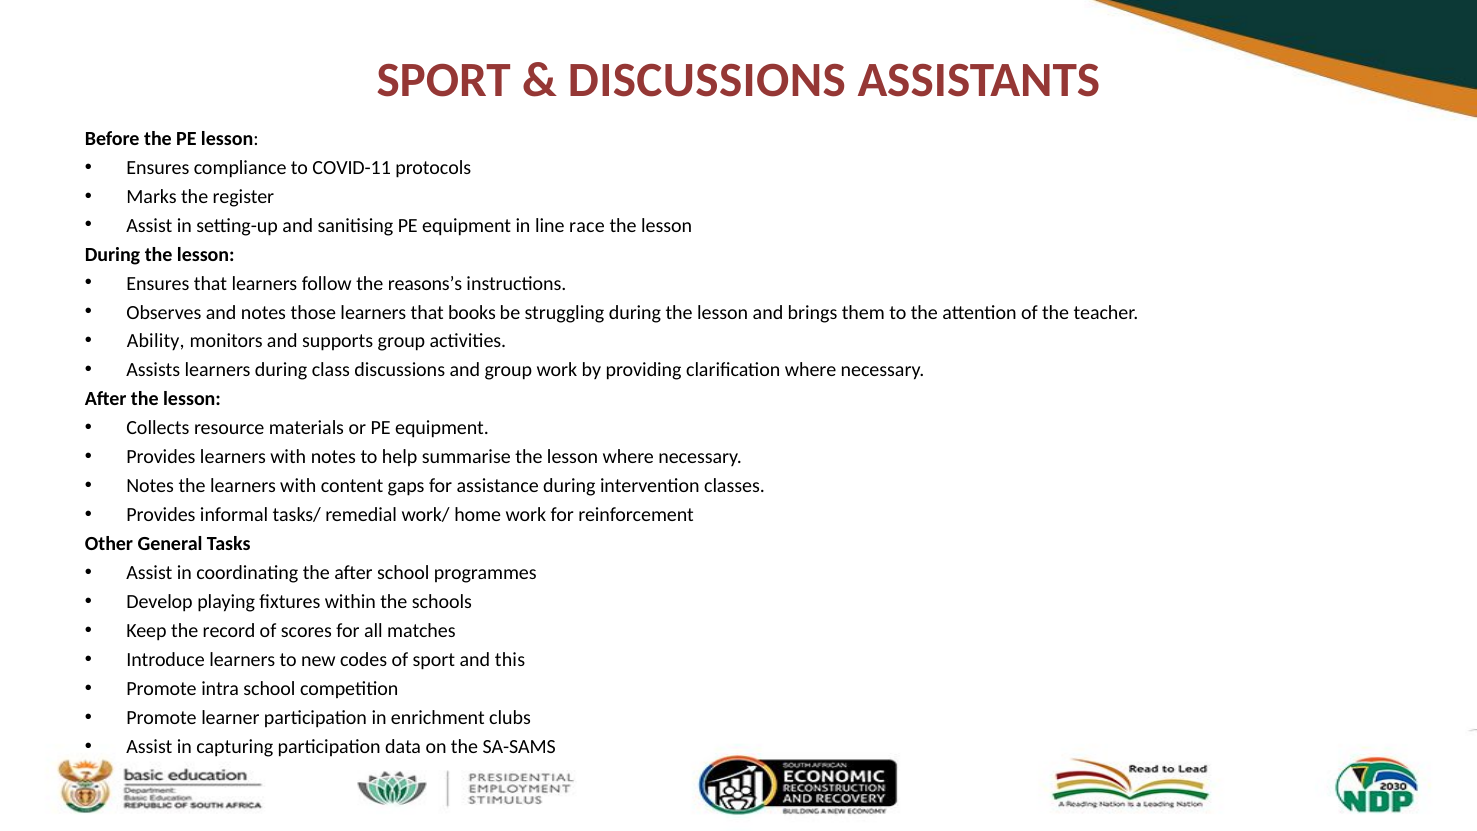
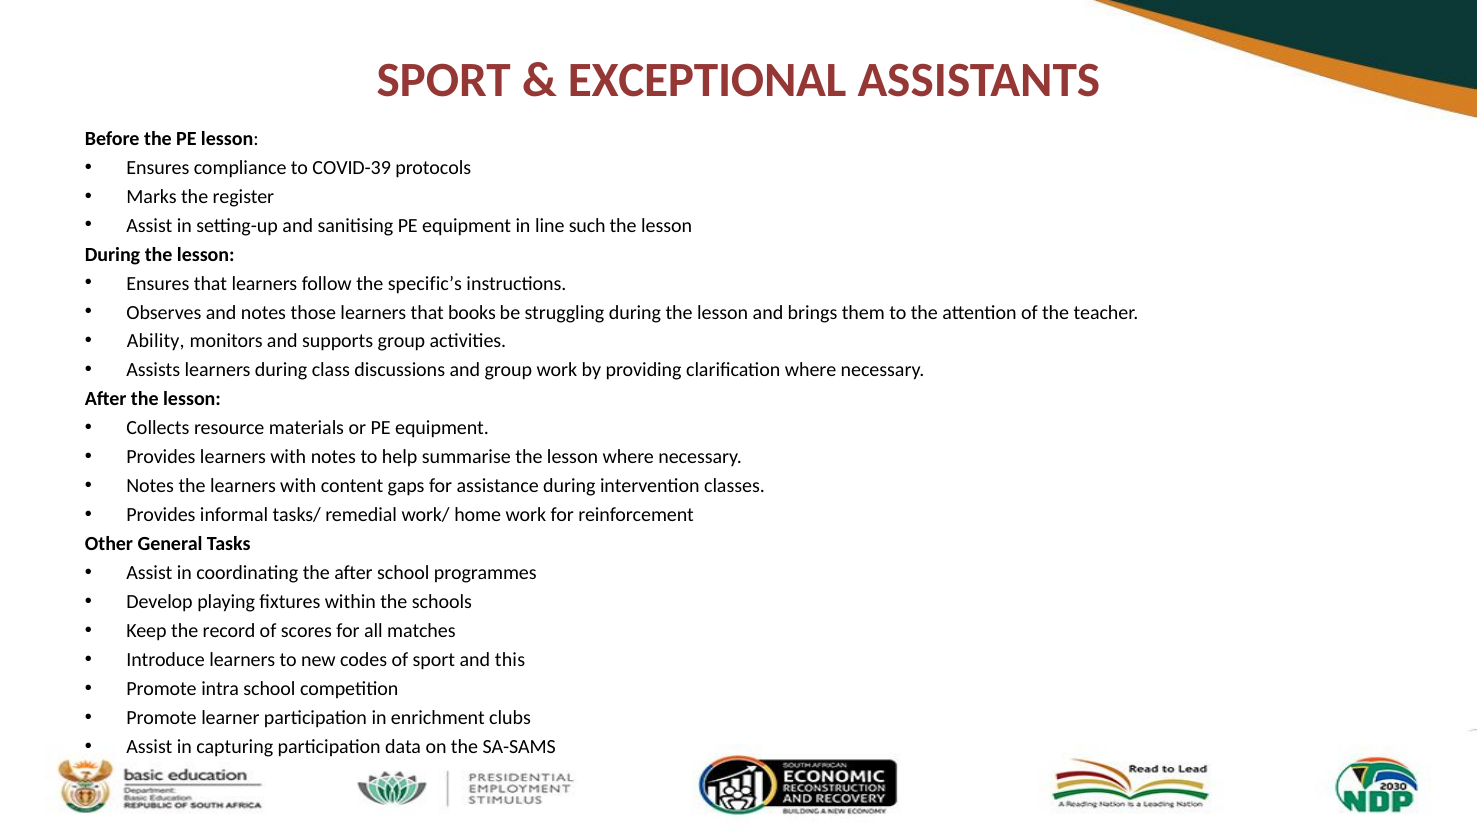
DISCUSSIONS: DISCUSSIONS -> EXCEPTIONAL (707, 80)
COVID-11: COVID-11 -> COVID-39 (352, 168)
race: race -> such (587, 225)
reasons’s: reasons’s -> specific’s (425, 283)
